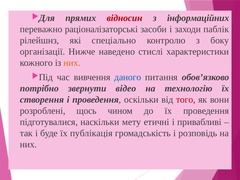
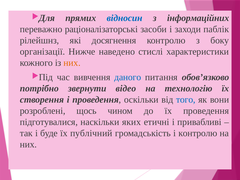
відносин colour: red -> blue (125, 18)
спеціально: спеціально -> досягнення (114, 40)
того colour: red -> blue (186, 100)
мету: мету -> яких (132, 122)
публікація: публікація -> публічний (91, 133)
і розповідь: розповідь -> контролю (198, 133)
